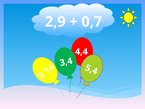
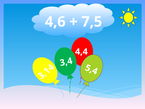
2,9: 2,9 -> 4,6 (55, 22)
0,7: 0,7 -> 7,5 (92, 22)
